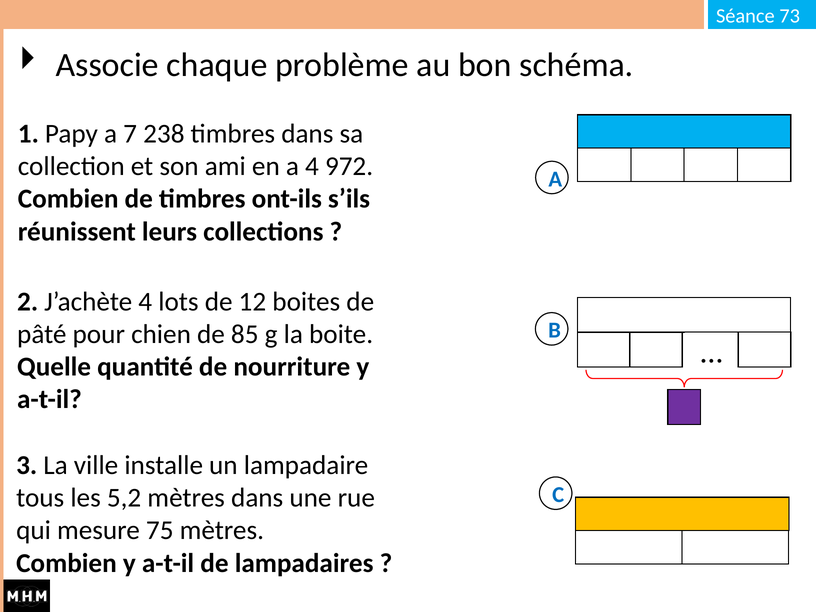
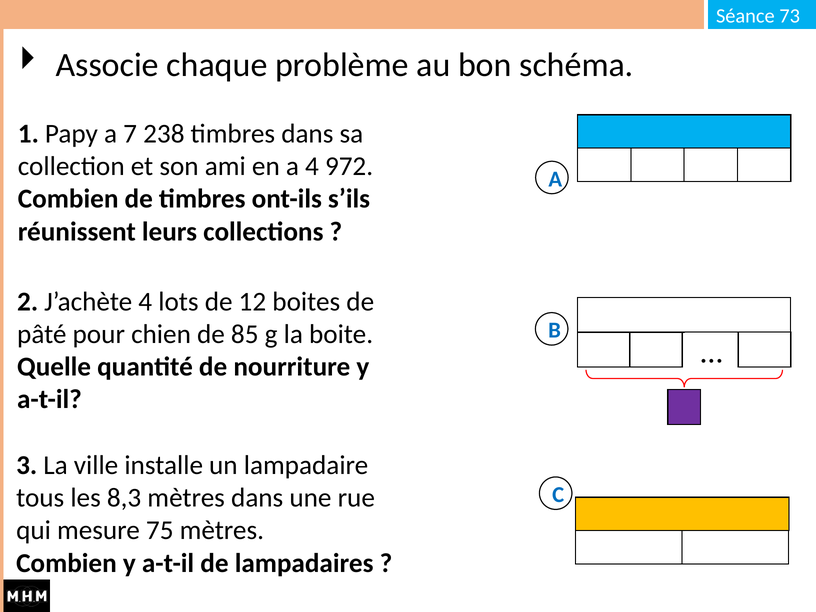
5,2: 5,2 -> 8,3 (124, 498)
